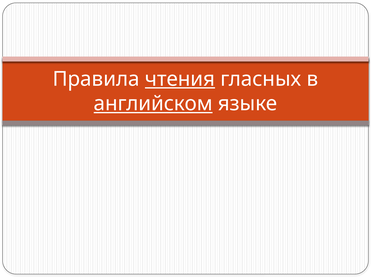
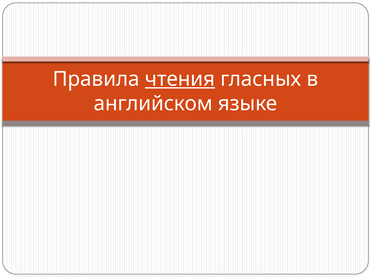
английском underline: present -> none (153, 104)
